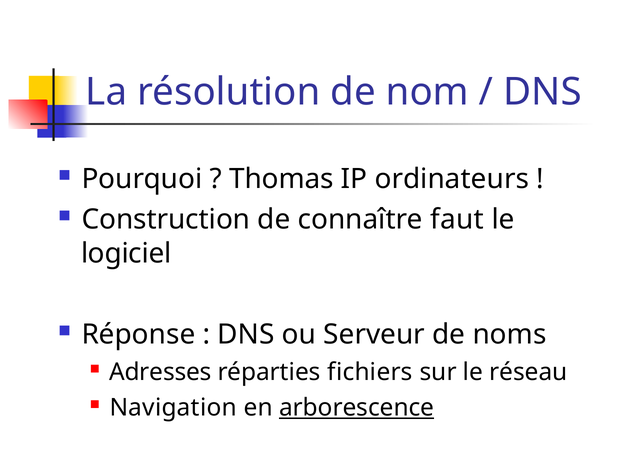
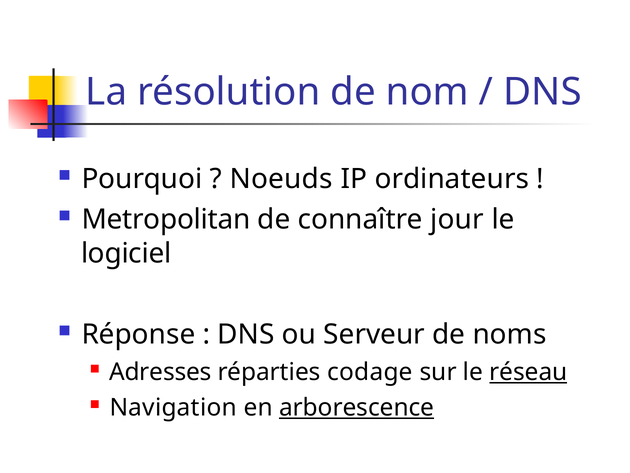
Thomas: Thomas -> Noeuds (281, 179)
Construction: Construction -> Metropolitan (166, 219)
faut: faut -> jour (457, 219)
fichiers: fichiers -> codage (370, 372)
réseau underline: none -> present (528, 372)
